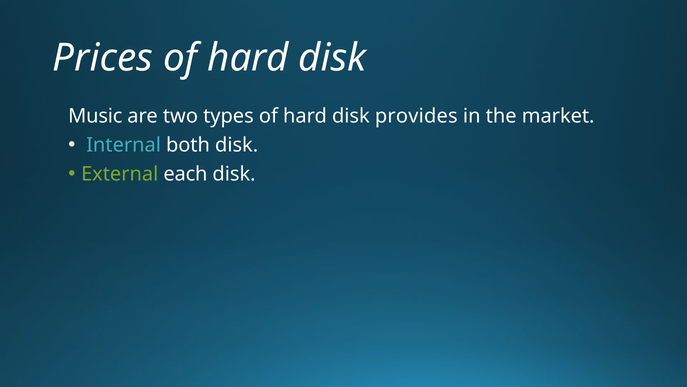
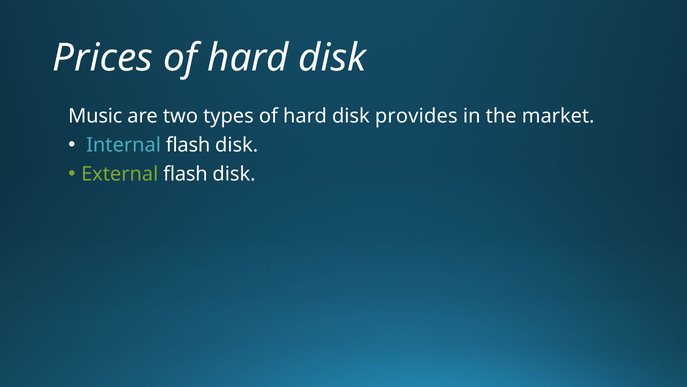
Internal both: both -> flash (188, 145)
External each: each -> flash (185, 174)
